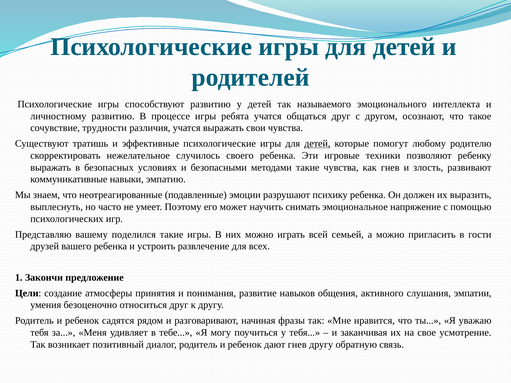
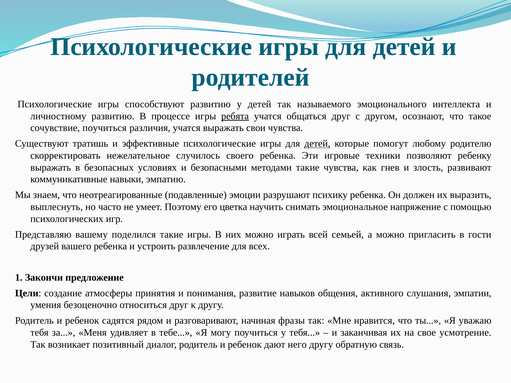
ребята underline: none -> present (235, 116)
сочувствие трудности: трудности -> поучиться (105, 128)
может: может -> цветка (233, 207)
дают гнев: гнев -> него (297, 345)
